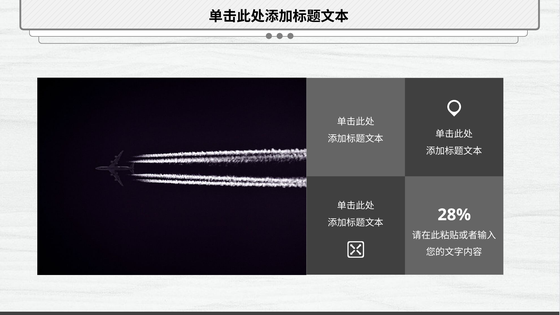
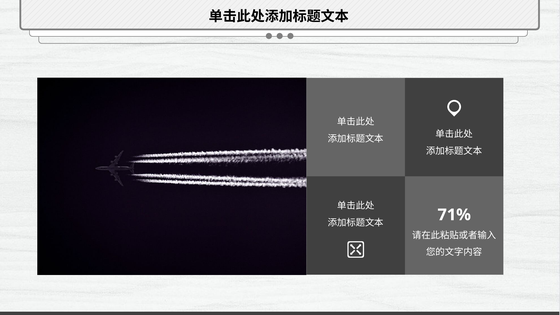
28%: 28% -> 71% (454, 215)
